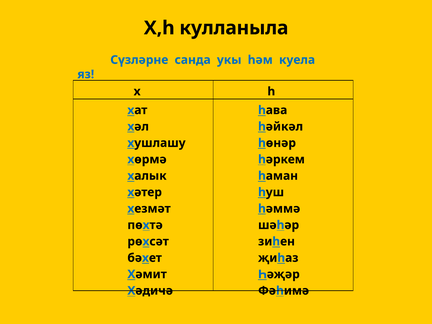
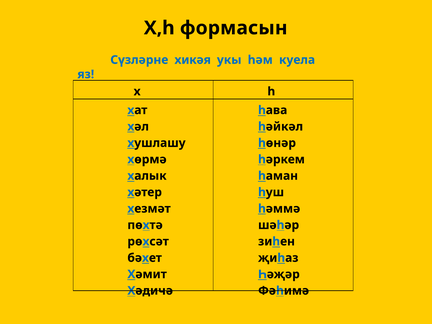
кулланыла: кулланыла -> формасын (234, 28)
санда: санда -> хикәя (193, 60)
